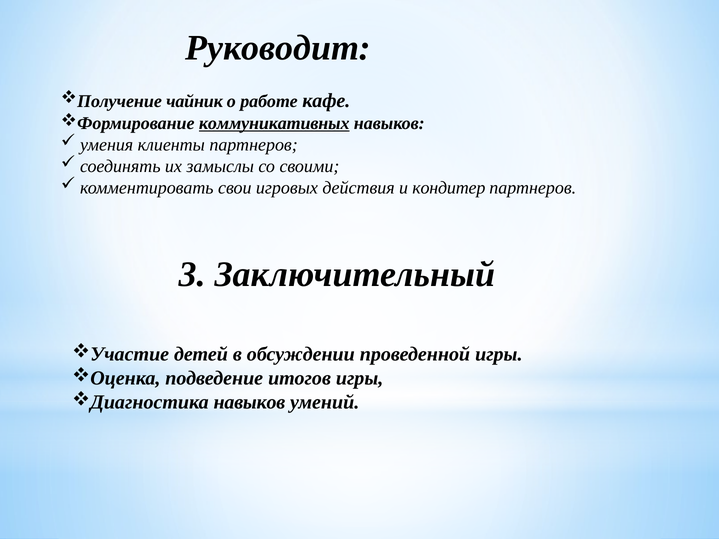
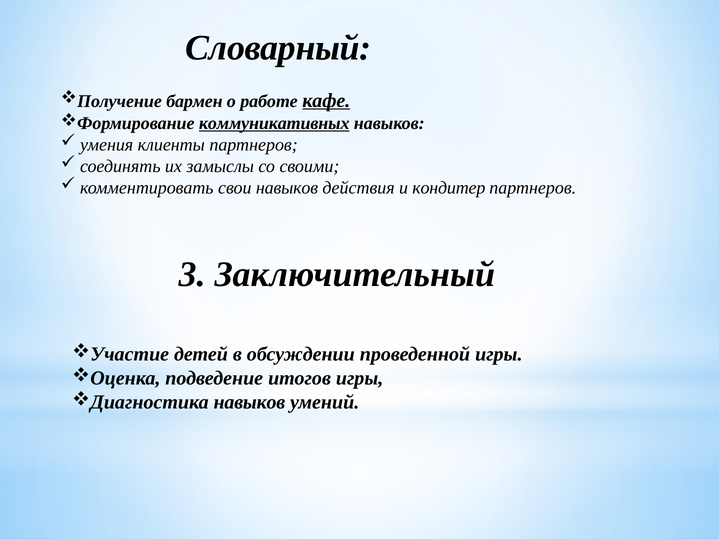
Руководит: Руководит -> Словарный (278, 48)
чайник: чайник -> бармен (194, 101)
кафе underline: none -> present (326, 101)
свои игровых: игровых -> навыков (287, 188)
